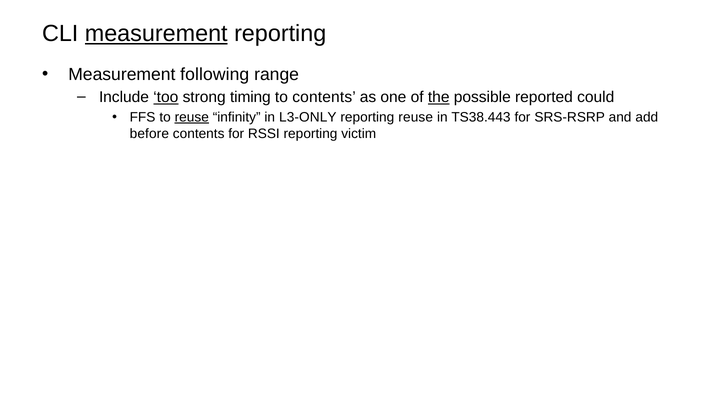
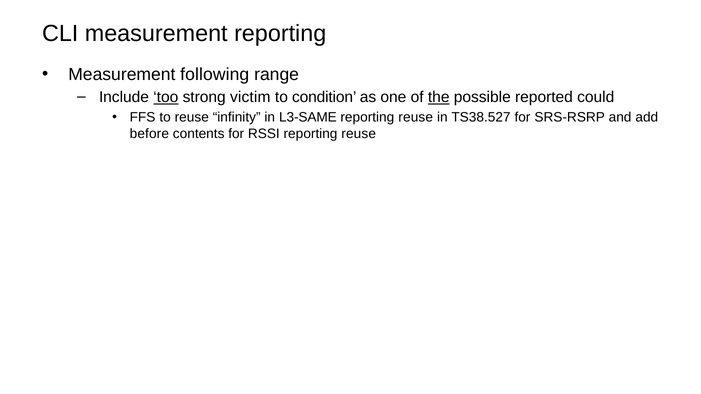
measurement underline: present -> none (156, 34)
timing: timing -> victim (250, 97)
to contents: contents -> condition (324, 97)
reuse underline: present -> none (192, 117)
L3-ONLY: L3-ONLY -> L3-SAME (308, 117)
TS38.443: TS38.443 -> TS38.527 (481, 117)
RSSI reporting victim: victim -> reuse (359, 134)
